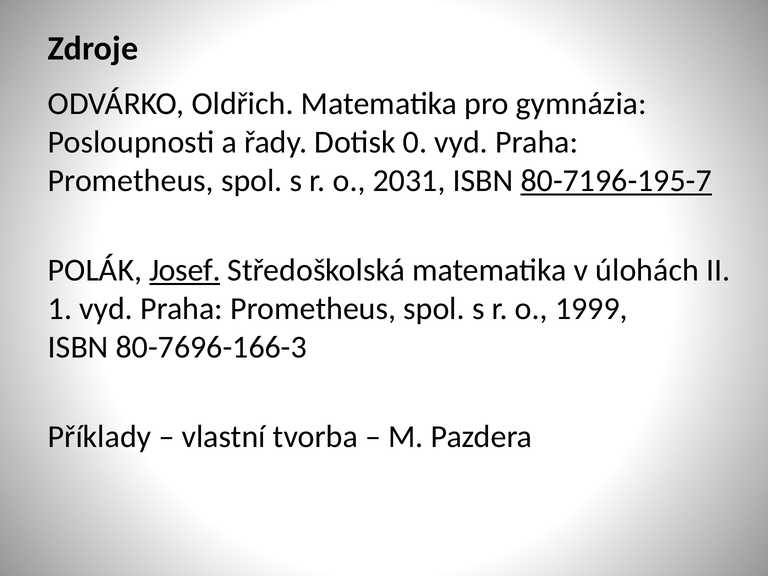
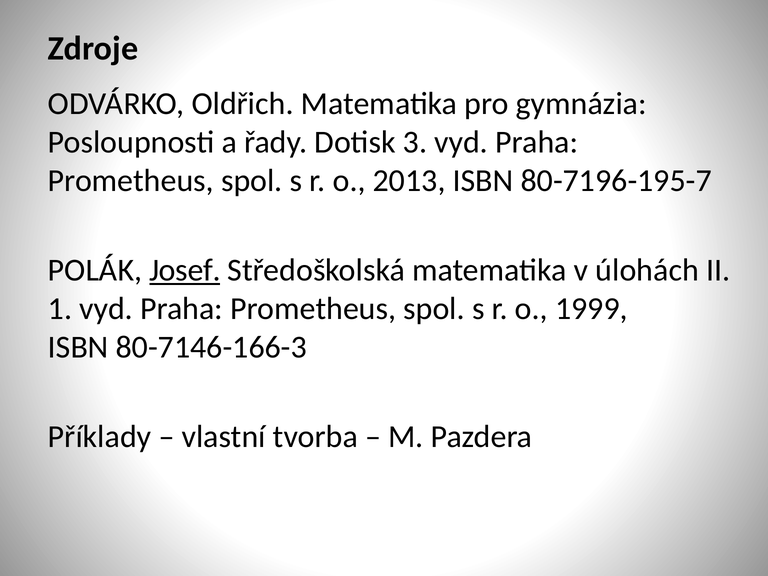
0: 0 -> 3 (415, 142)
2031: 2031 -> 2013 (409, 181)
80-7196-195-7 underline: present -> none (616, 181)
80-7696-166-3: 80-7696-166-3 -> 80-7146-166-3 (211, 347)
